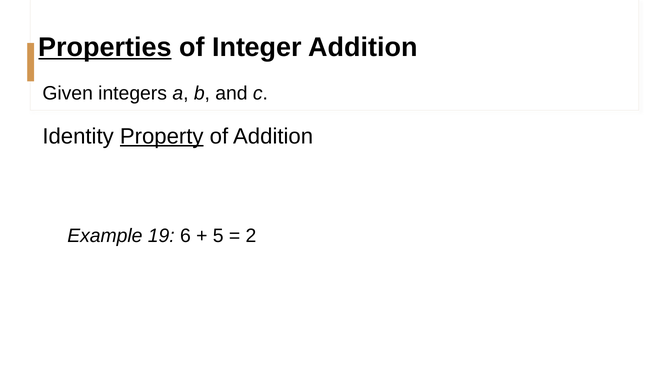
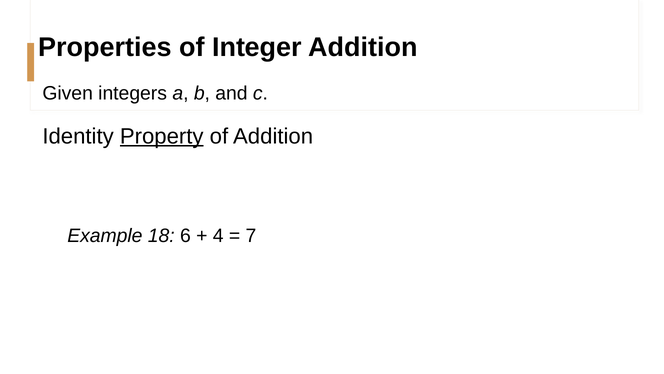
Properties underline: present -> none (105, 47)
19: 19 -> 18 (161, 235)
5: 5 -> 4 (218, 235)
2: 2 -> 7 (251, 235)
